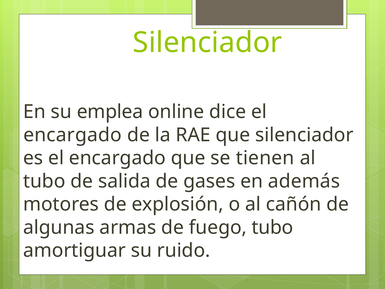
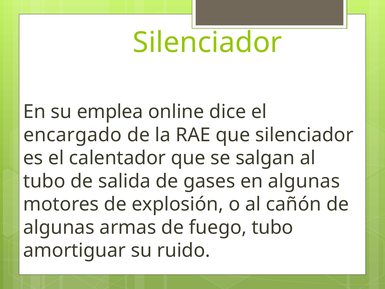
es el encargado: encargado -> calentador (117, 158)
tienen: tienen -> salgan (265, 158)
en además: además -> algunas (304, 181)
